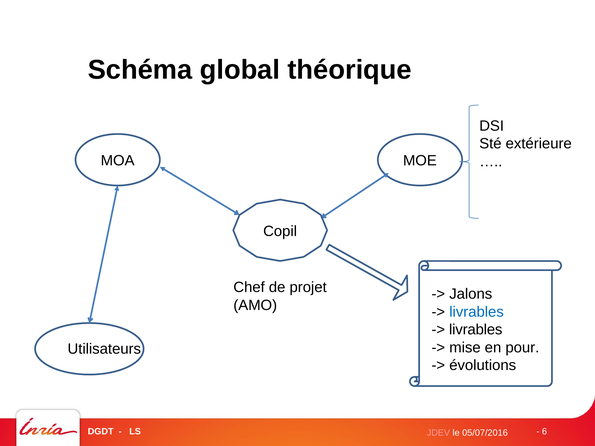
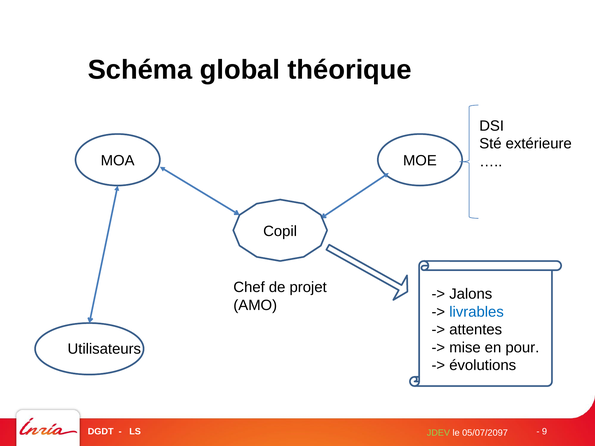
livrables: livrables -> attentes (476, 330)
6: 6 -> 9 (545, 432)
JDEV colour: pink -> light green (438, 433)
05/07/2016: 05/07/2016 -> 05/07/2097 (485, 433)
